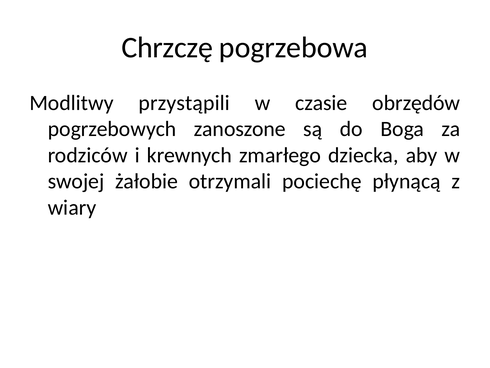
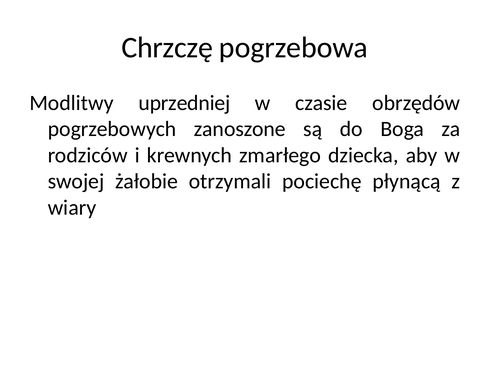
przystąpili: przystąpili -> uprzedniej (184, 103)
